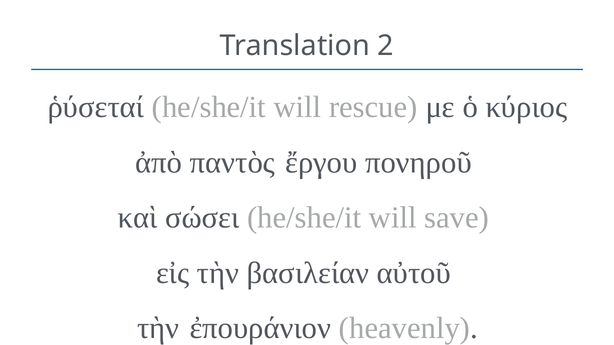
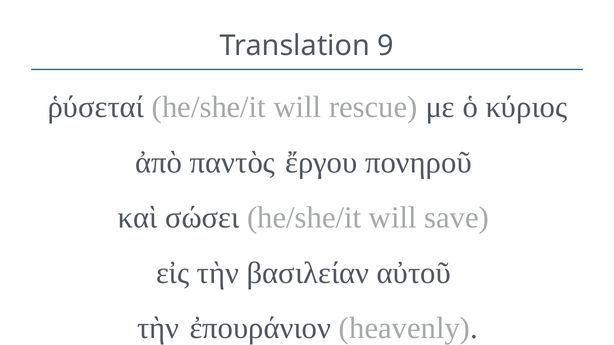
2: 2 -> 9 (386, 46)
